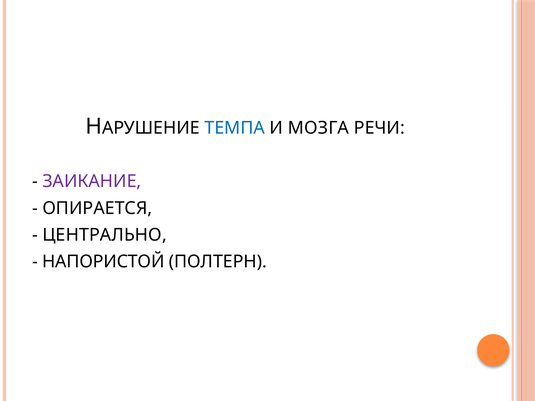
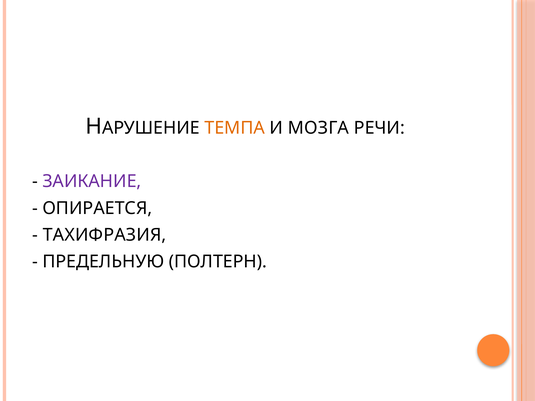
ТЕМПА colour: blue -> orange (235, 128)
ЦЕНТРАЛЬНО: ЦЕНТРАЛЬНО -> ТАХИФРАЗИЯ (105, 235)
НАПОРИСТОЙ: НАПОРИСТОЙ -> ПРЕДЕЛЬНУЮ (103, 262)
